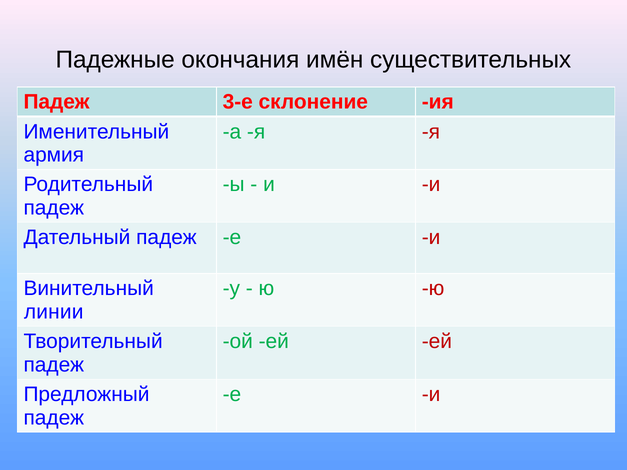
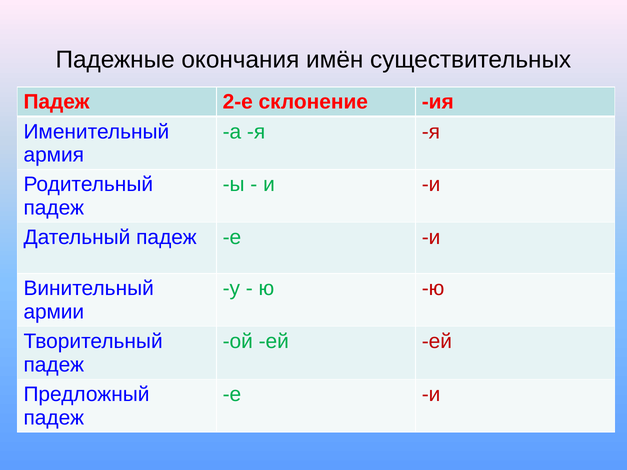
3-е: 3-е -> 2-е (238, 102)
линии: линии -> армии (54, 312)
